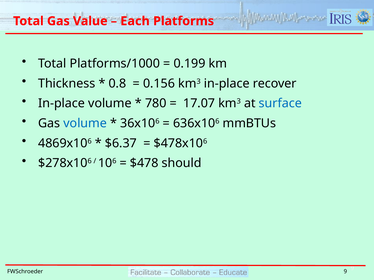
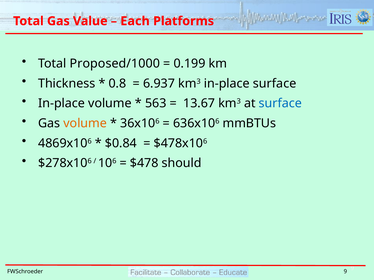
Platforms/1000: Platforms/1000 -> Proposed/1000 (115, 64)
0.156: 0.156 -> 6.937 (159, 84)
in-place recover: recover -> surface (275, 84)
780: 780 -> 563 (156, 104)
17.07: 17.07 -> 13.67 (199, 104)
volume colour: blue -> orange (85, 123)
$6.37: $6.37 -> $0.84 (121, 143)
